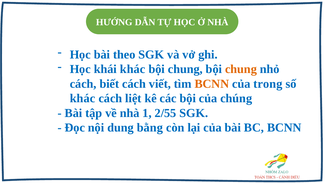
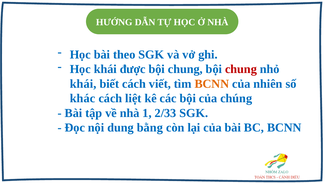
khái khác: khác -> được (133, 69)
chung colour: orange -> red (241, 69)
cách: cách -> khái (83, 84)
trong: trong -> nhiên (268, 84)
2/55: 2/55 -> 2/33 (165, 113)
